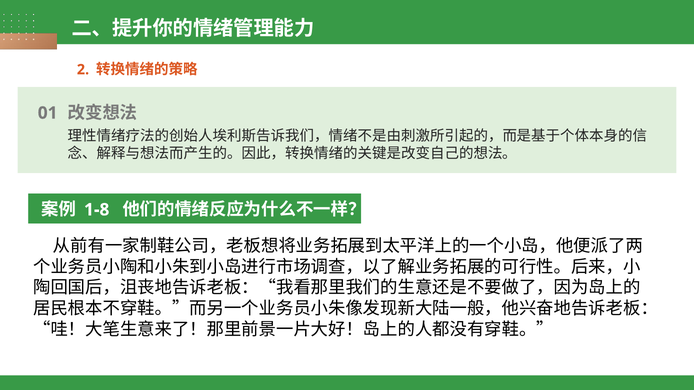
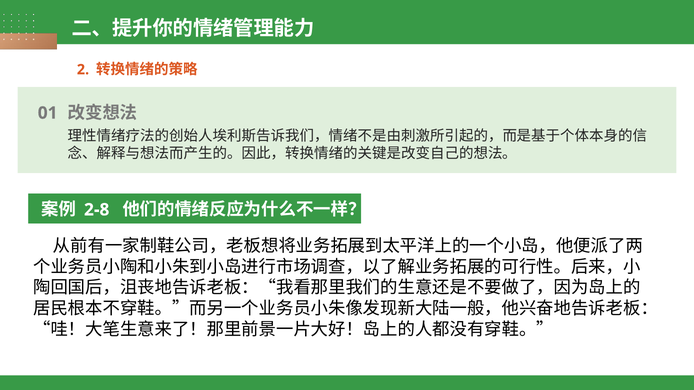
1-8: 1-8 -> 2-8 (97, 210)
